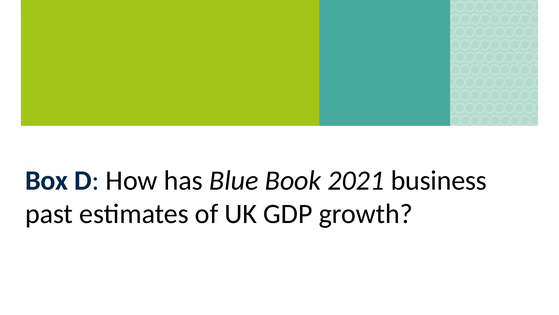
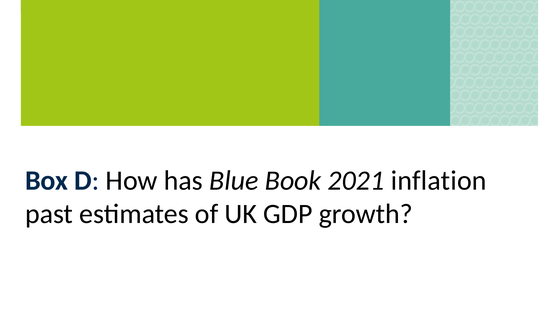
business: business -> inflation (439, 180)
